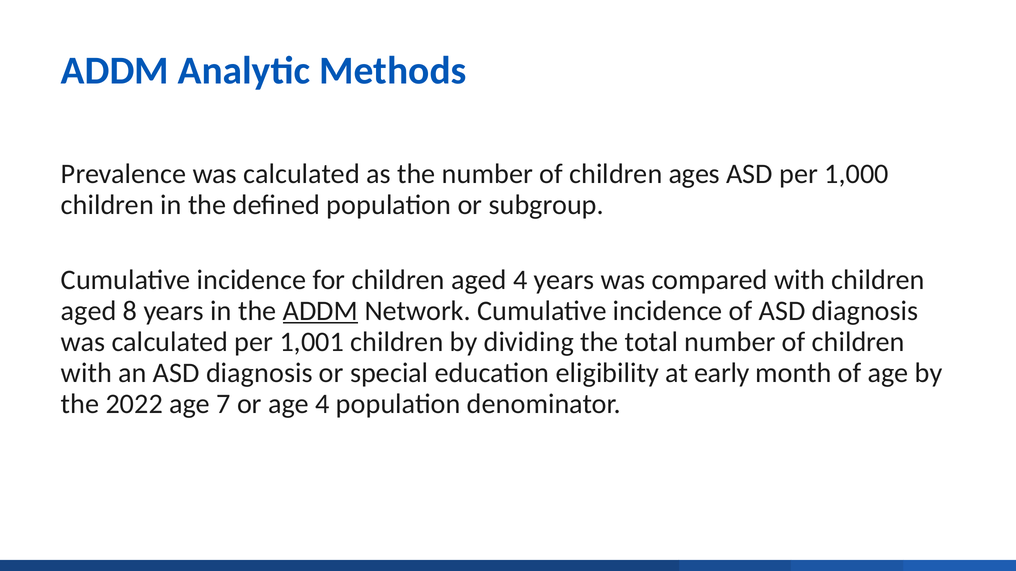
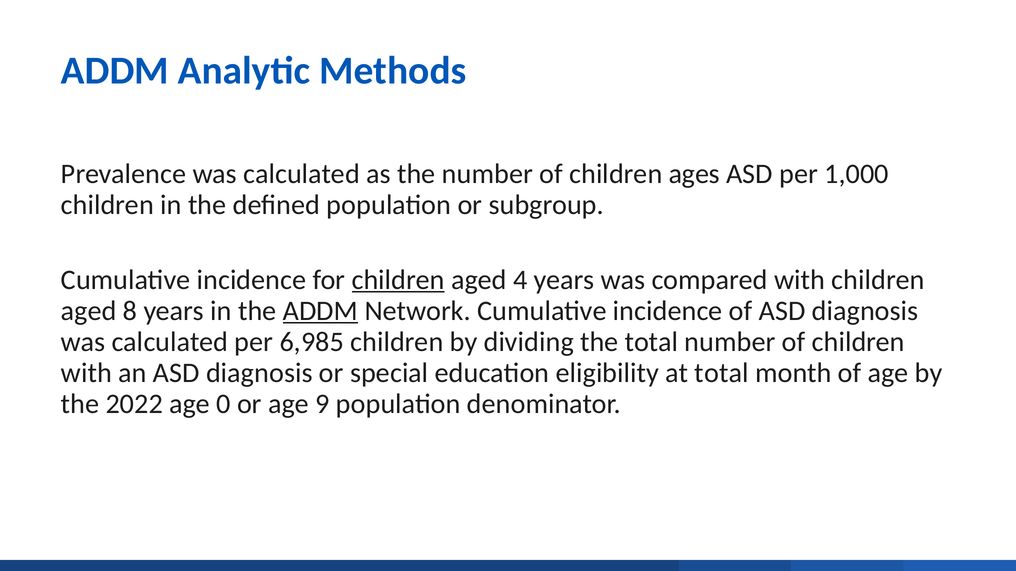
children underline: none -> present (398, 280)
1,001: 1,001 -> 6,985 (312, 342)
at early: early -> total (722, 373)
7: 7 -> 0 (223, 404)
age 4: 4 -> 9 (322, 404)
